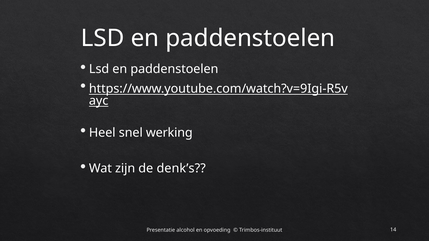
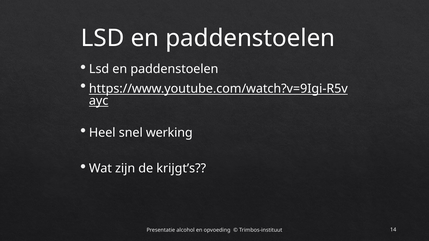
denk’s: denk’s -> krijgt’s (181, 169)
